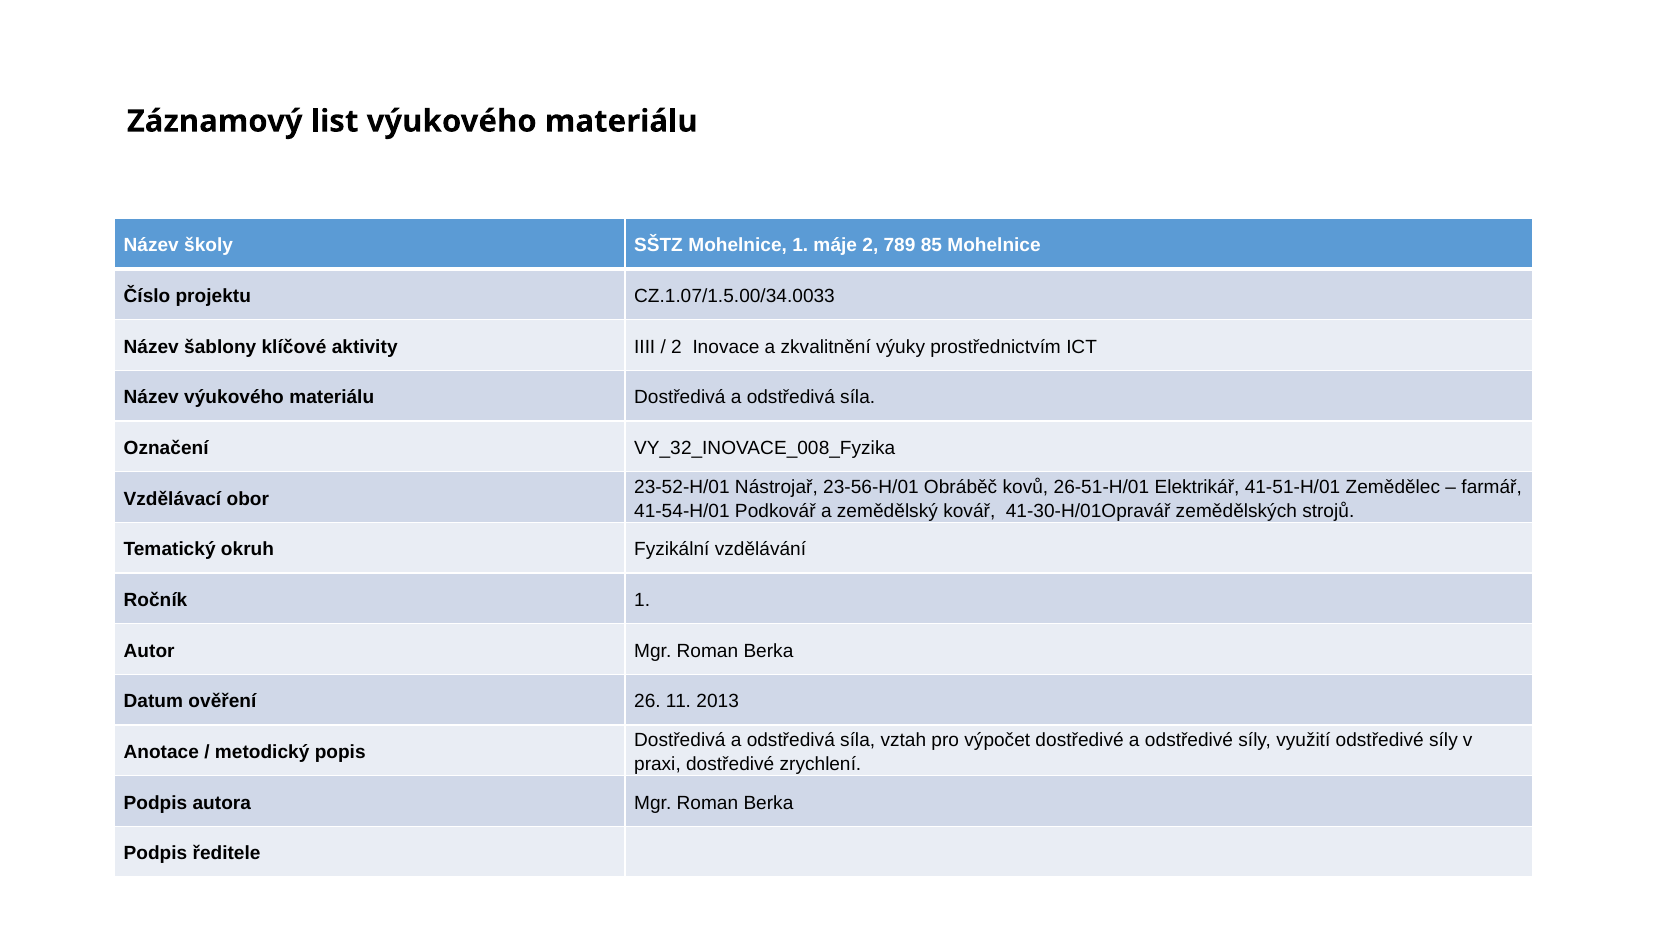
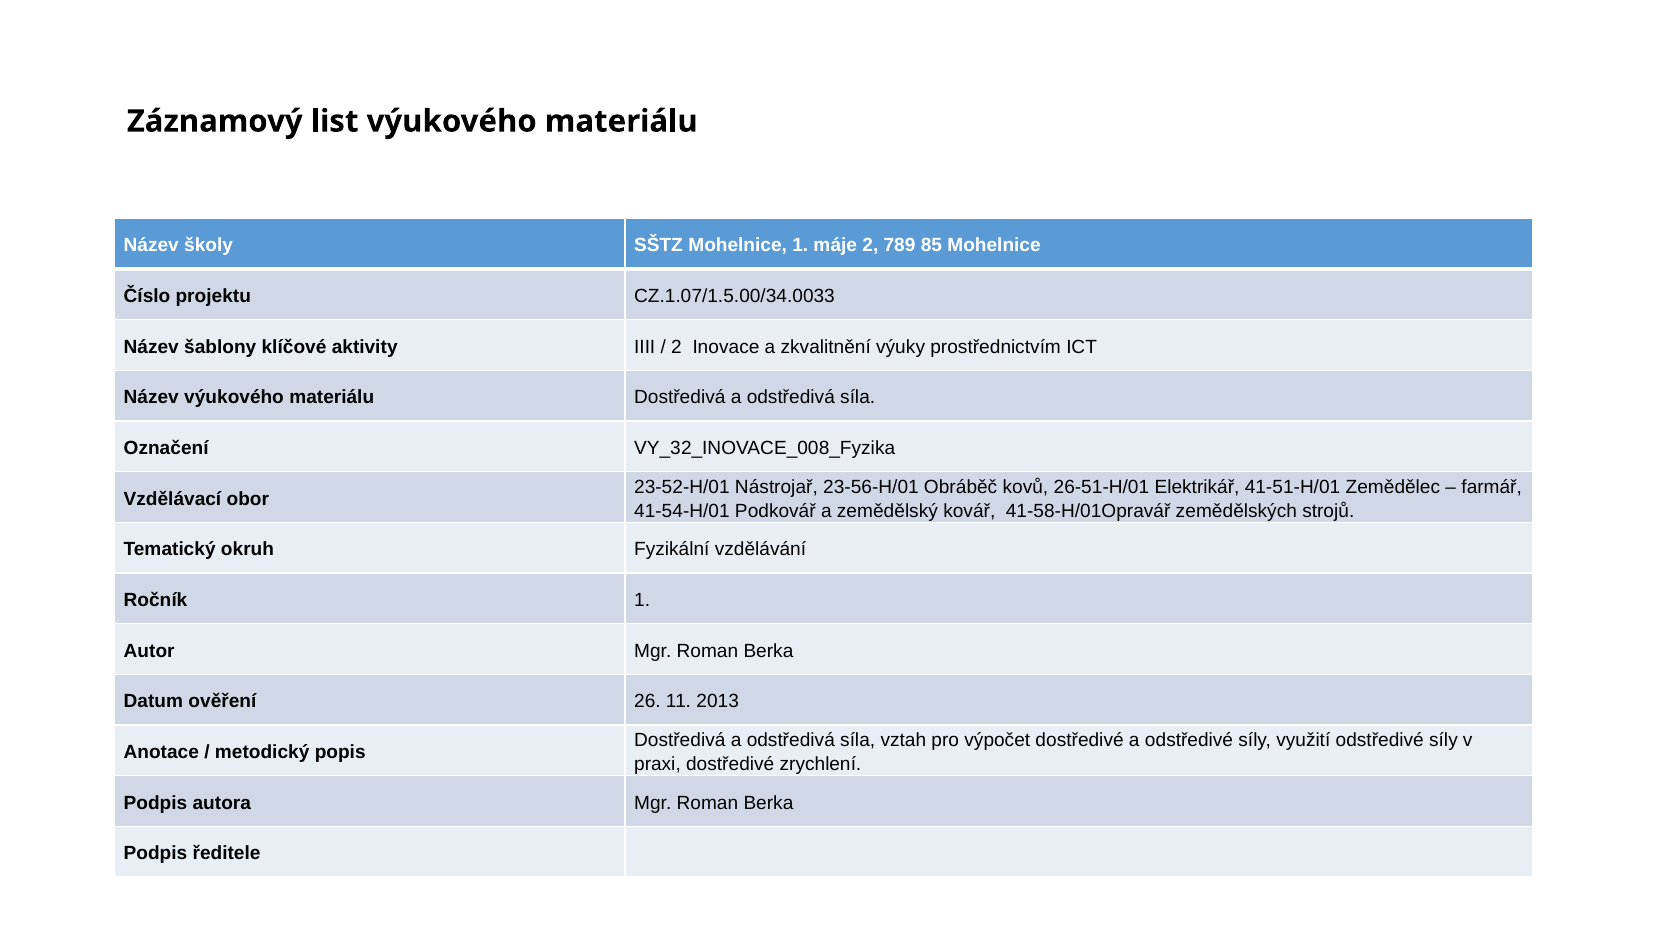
41-30-H/01Opravář: 41-30-H/01Opravář -> 41-58-H/01Opravář (1088, 511)
